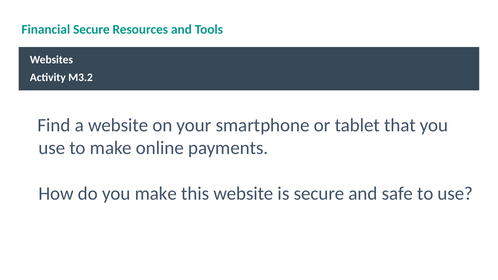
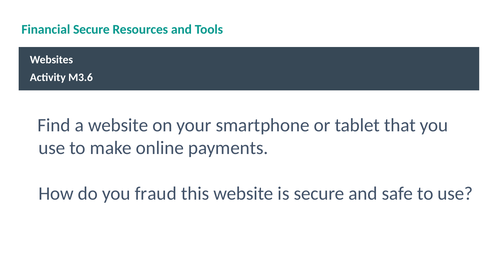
M3.2: M3.2 -> M3.6 (81, 77)
you make: make -> fraud (156, 194)
